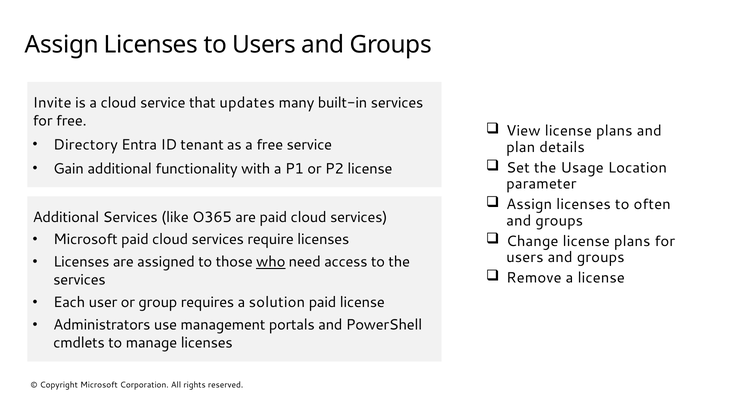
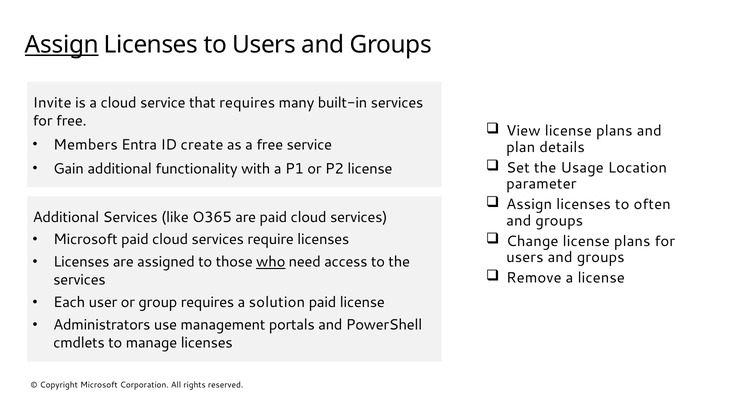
Assign underline: none -> present (62, 45)
that updates: updates -> requires (247, 103)
Directory: Directory -> Members (86, 145)
tenant: tenant -> create (202, 145)
